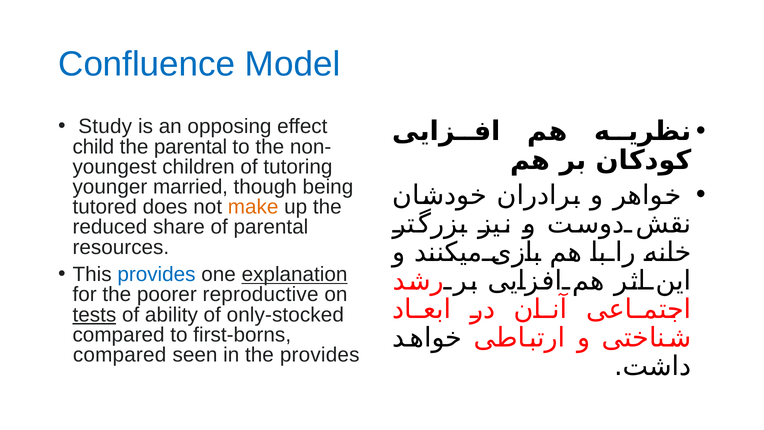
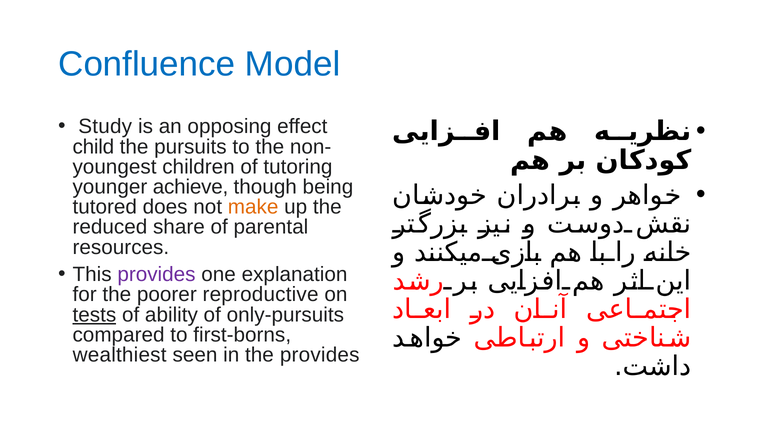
the parental: parental -> pursuits (190, 147)
married: married -> achieve (191, 187)
provides colour: blue -> purple (156, 274)
explanation underline: present -> none (295, 274)
only-stocked: only-stocked -> only-pursuits (285, 315)
compared: compared -> wealthiest (120, 355)
